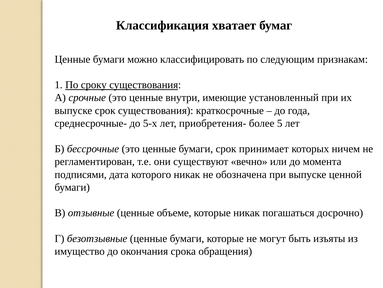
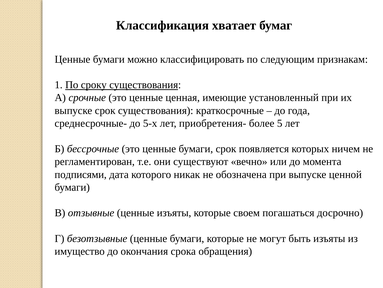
внутри: внутри -> ценная (183, 97)
принимает: принимает -> появляется (264, 149)
ценные объеме: объеме -> изъяты (174, 212)
которые никак: никак -> своем (247, 212)
